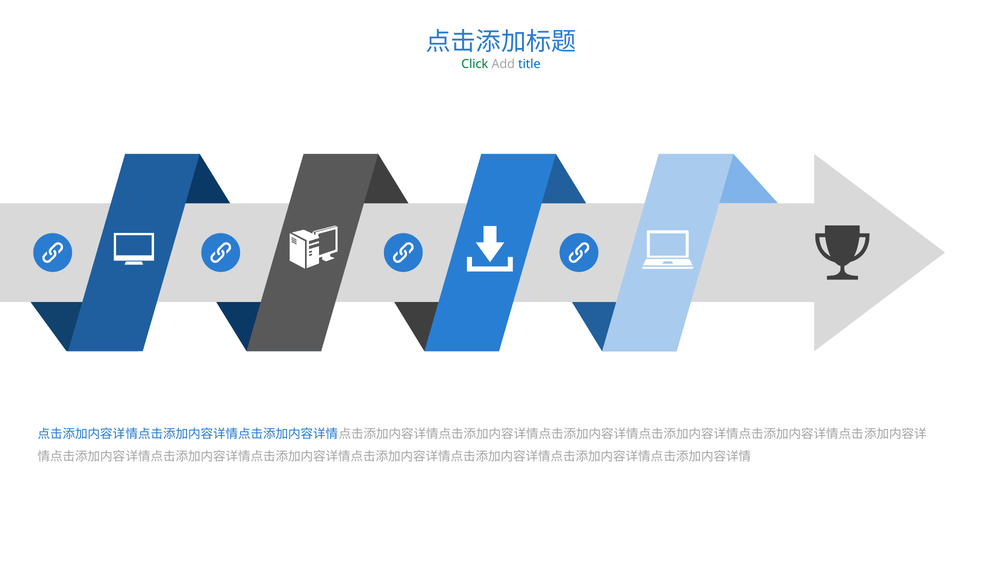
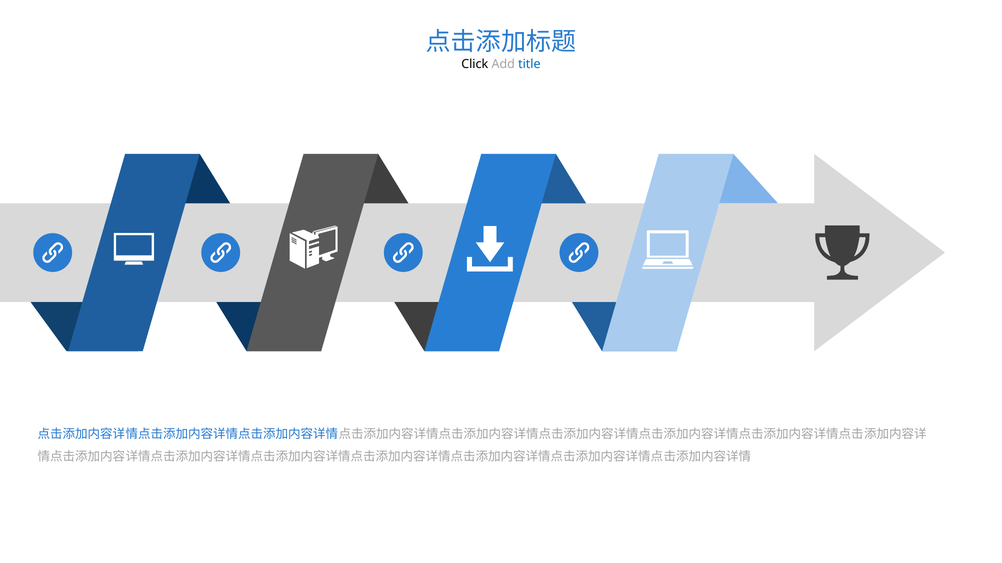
Click colour: green -> black (475, 64)
